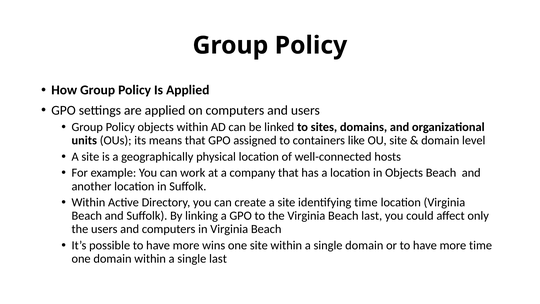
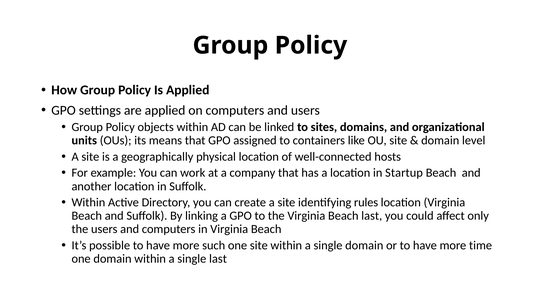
in Objects: Objects -> Startup (404, 173)
identifying time: time -> rules (366, 202)
wins: wins -> such (214, 245)
